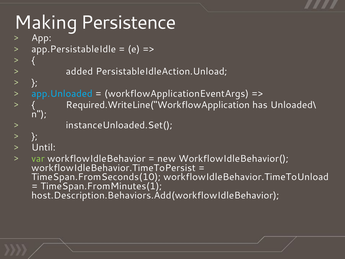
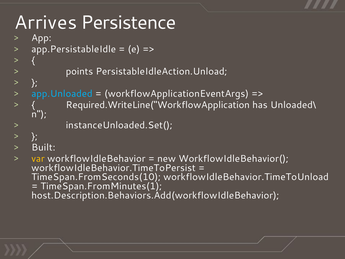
Making: Making -> Arrives (46, 22)
added: added -> points (79, 71)
Until: Until -> Built (43, 147)
var colour: light green -> yellow (38, 158)
